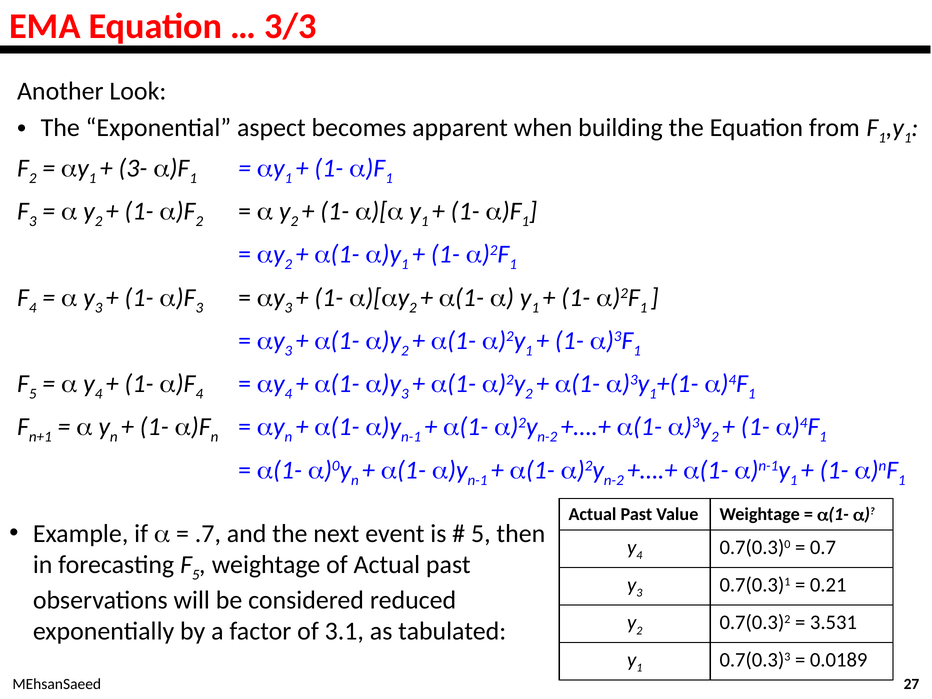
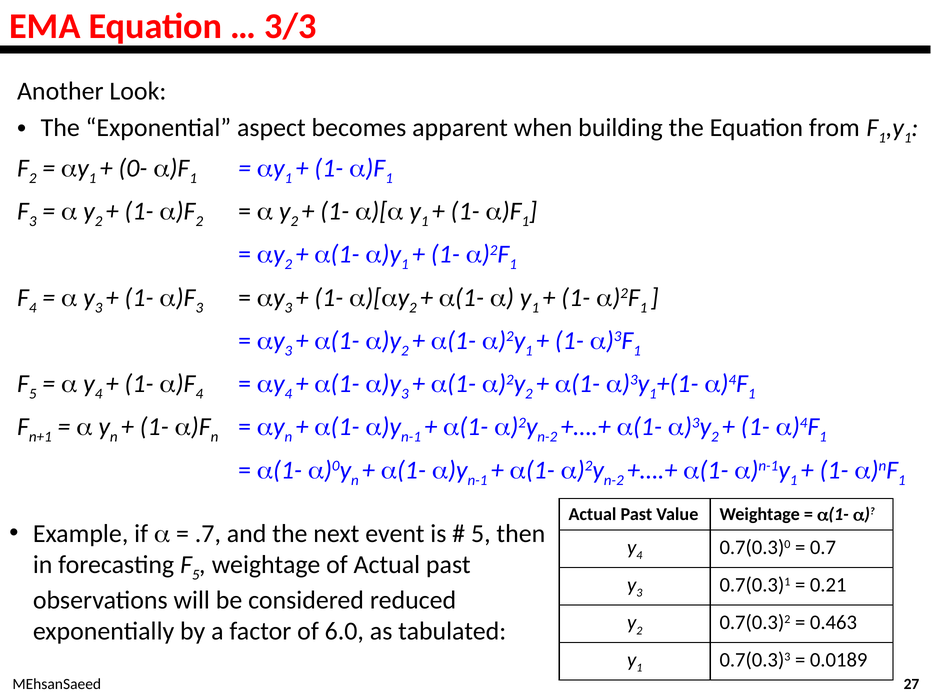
3-: 3- -> 0- (133, 168)
3.531: 3.531 -> 0.463 (833, 622)
3.1: 3.1 -> 6.0 (344, 631)
